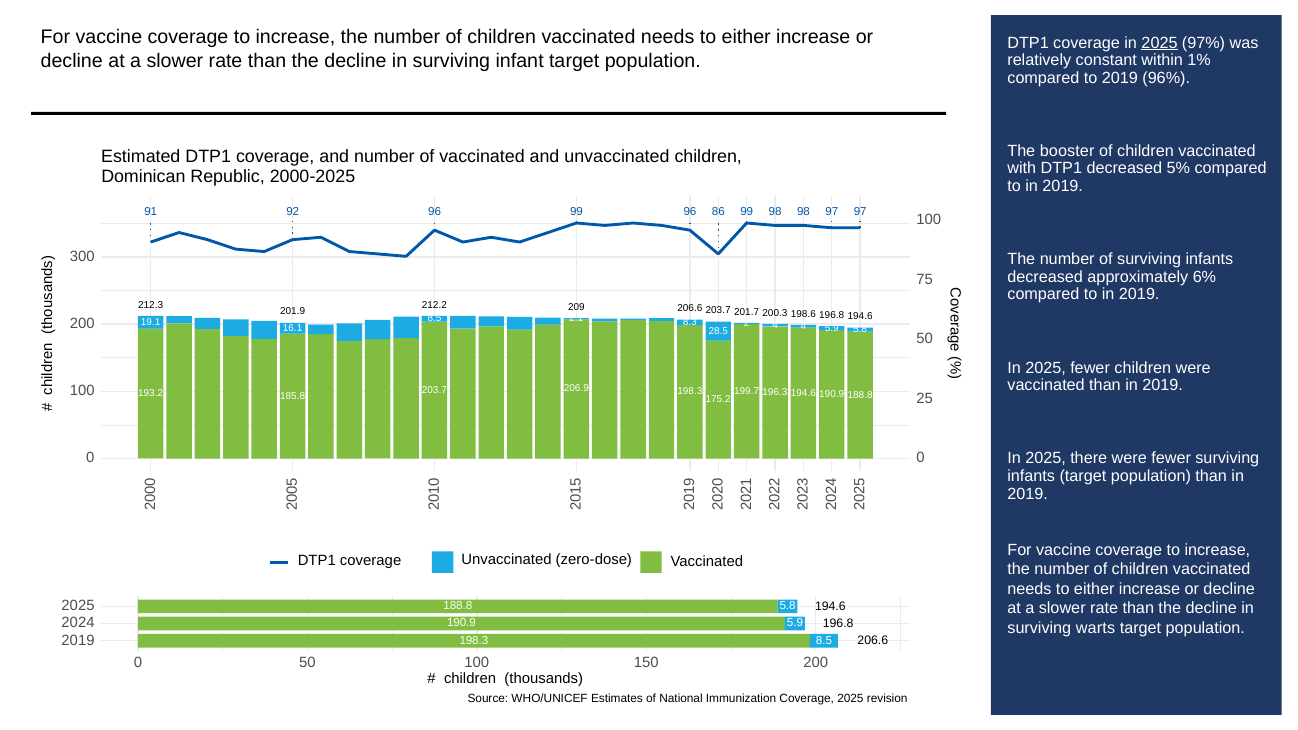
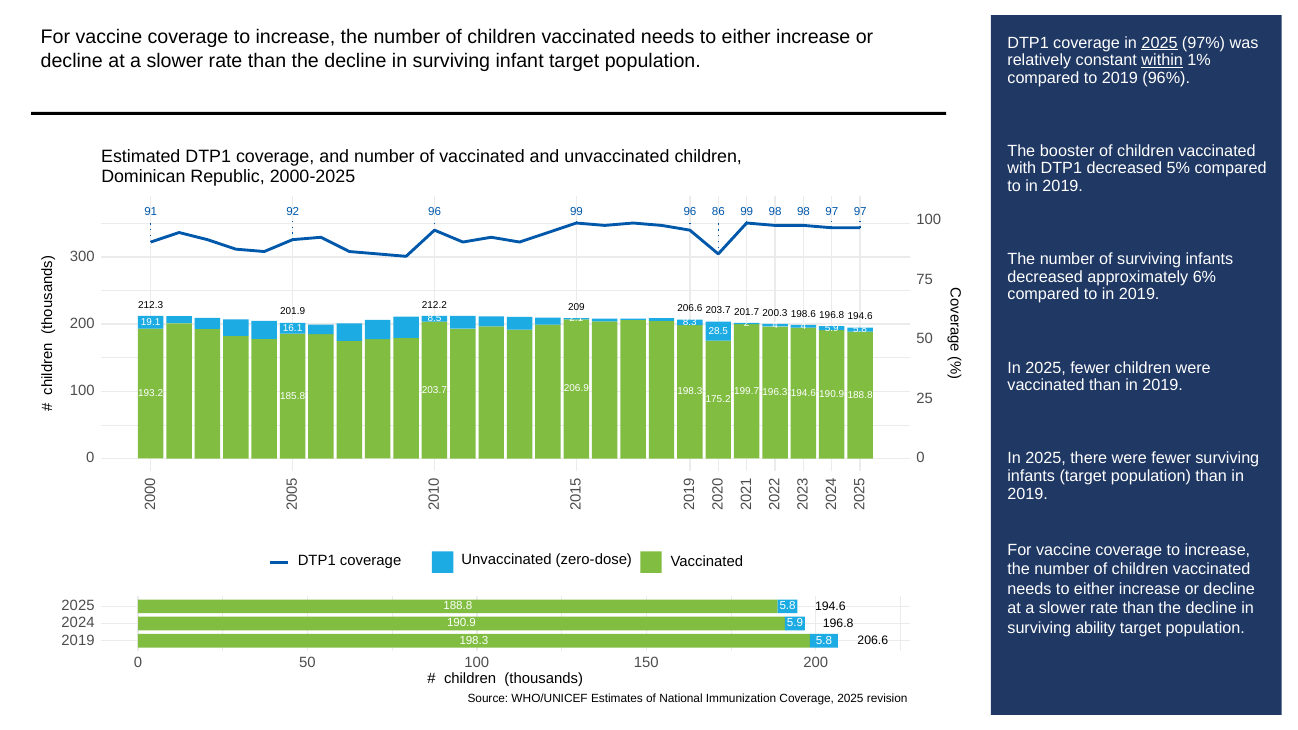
within underline: none -> present (1162, 60)
warts: warts -> ability (1096, 628)
198.3 8.5: 8.5 -> 5.8 (824, 640)
